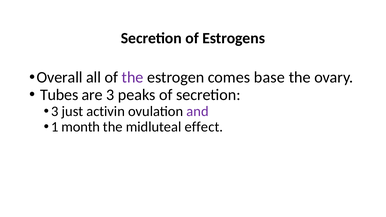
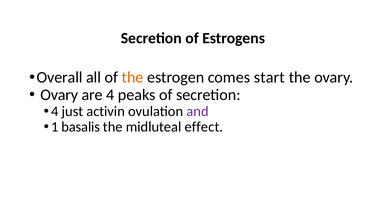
the colour: purple -> orange (133, 77)
base: base -> start (269, 77)
Tubes: Tubes -> Ovary (59, 95)
are 3: 3 -> 4 (110, 95)
3: 3 -> 4 (55, 111)
month: month -> basalis (81, 127)
